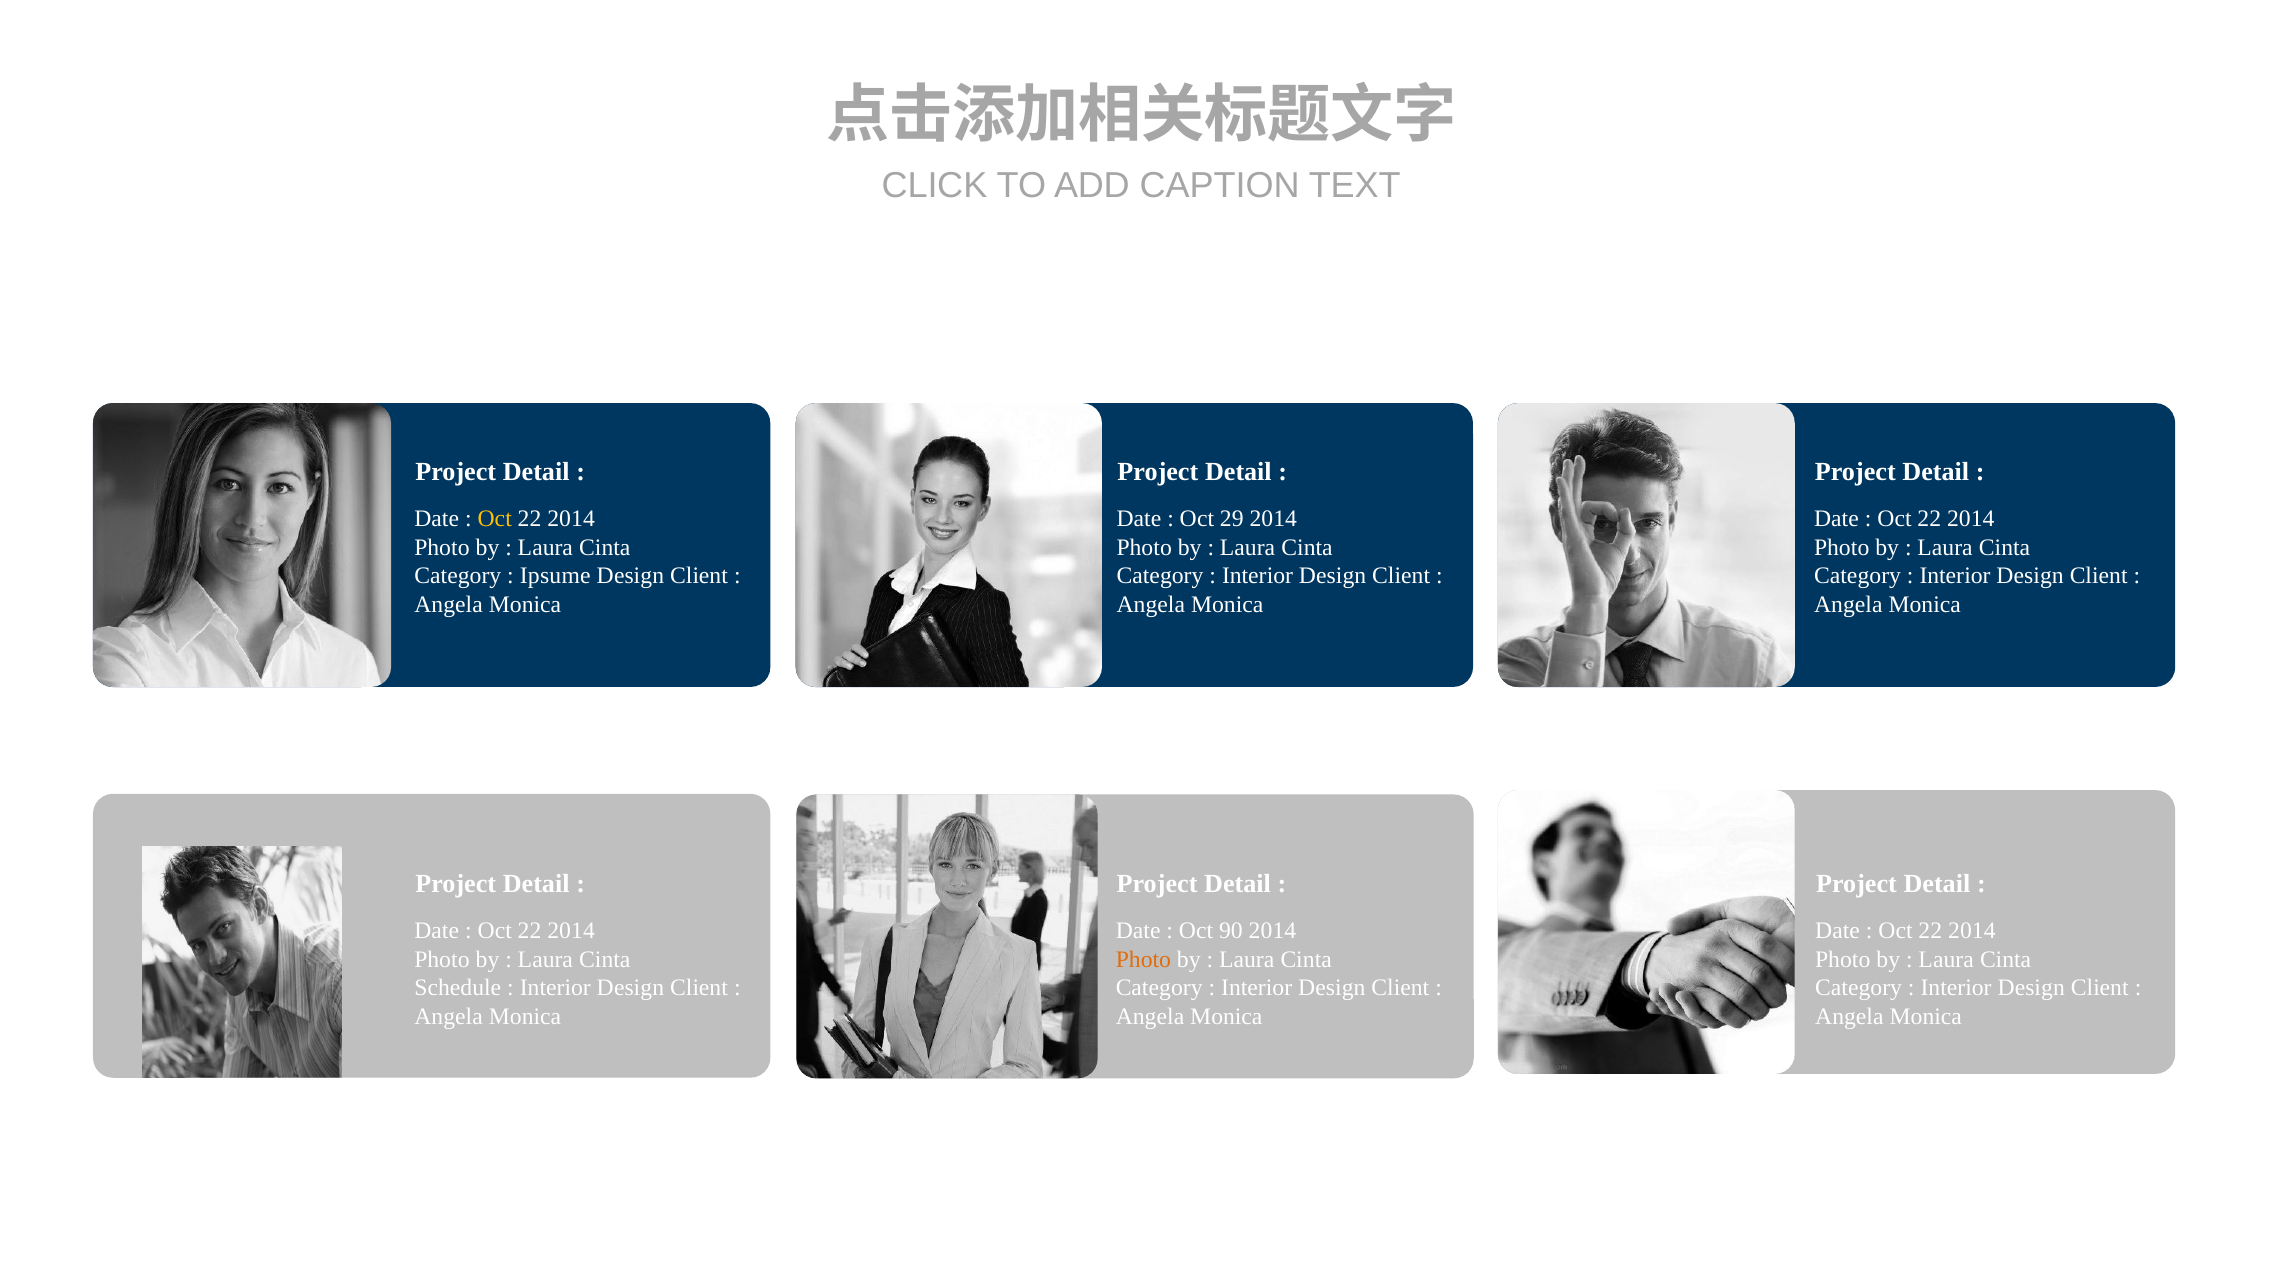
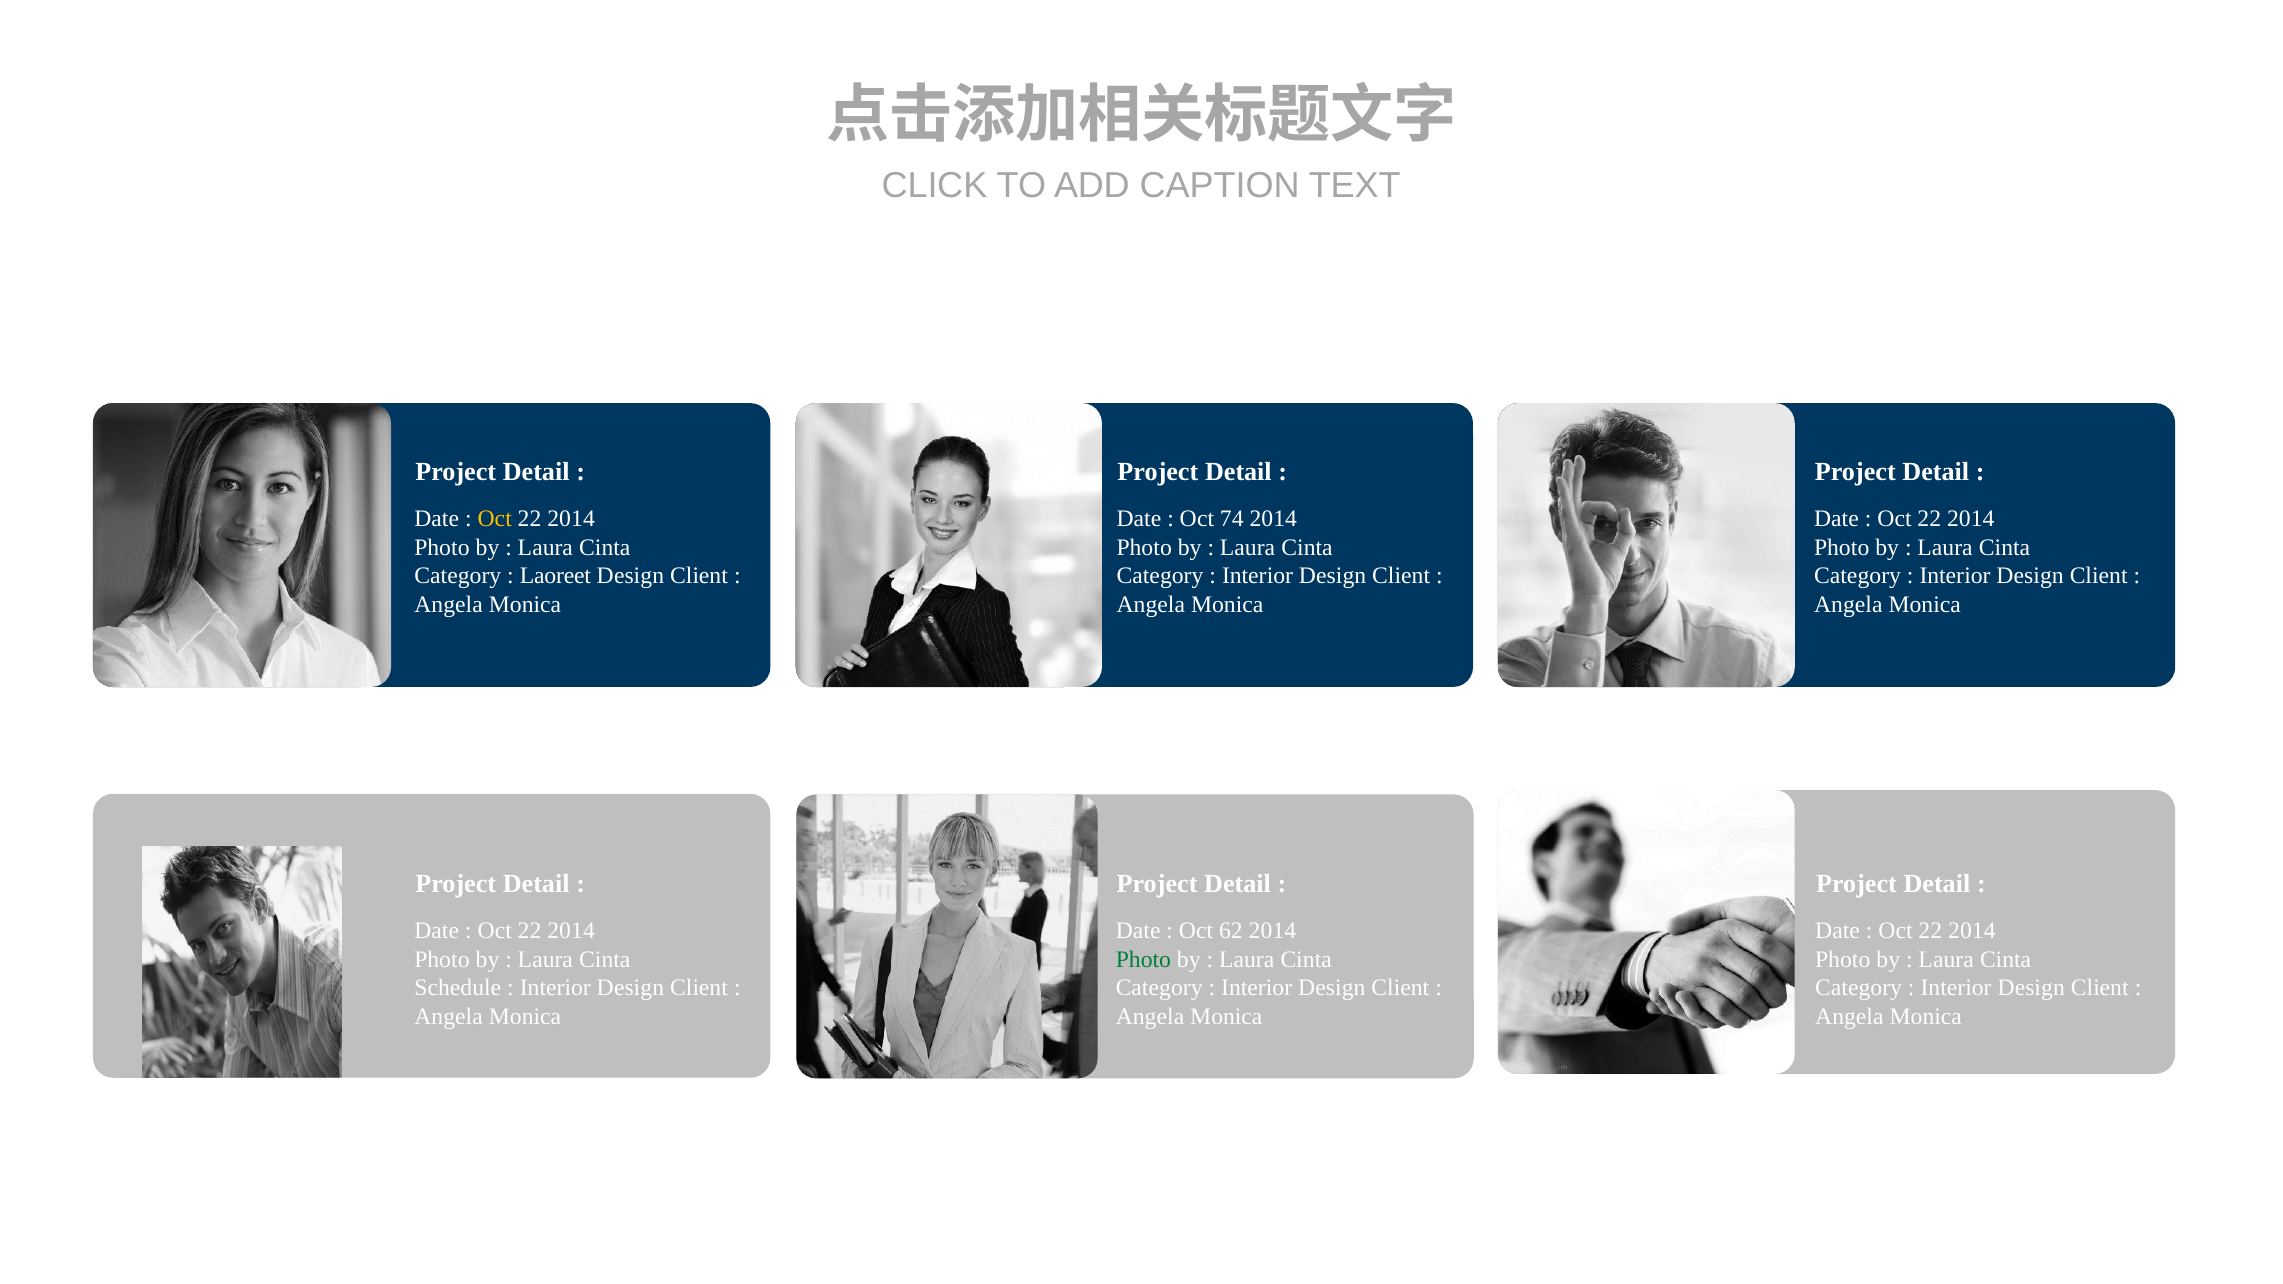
29: 29 -> 74 (1232, 519)
Ipsume: Ipsume -> Laoreet (555, 576)
90: 90 -> 62 (1231, 931)
Photo colour: orange -> green (1143, 960)
